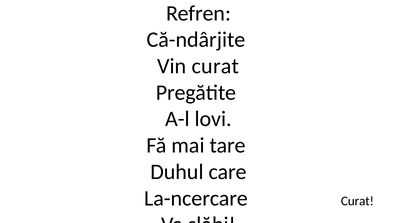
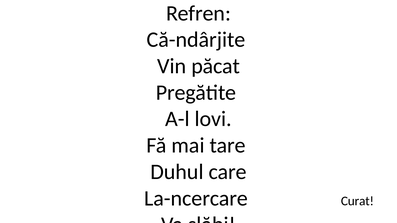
Vin curat: curat -> păcat (216, 66)
